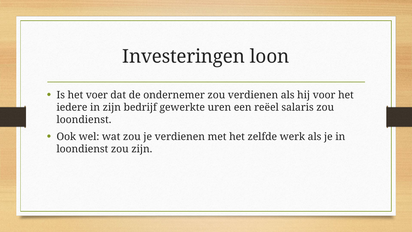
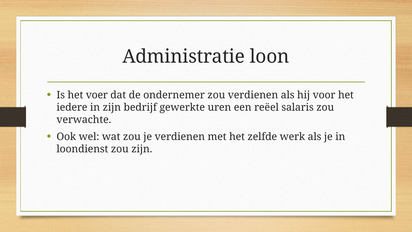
Investeringen: Investeringen -> Administratie (184, 57)
loondienst: loondienst -> verwachte (84, 120)
